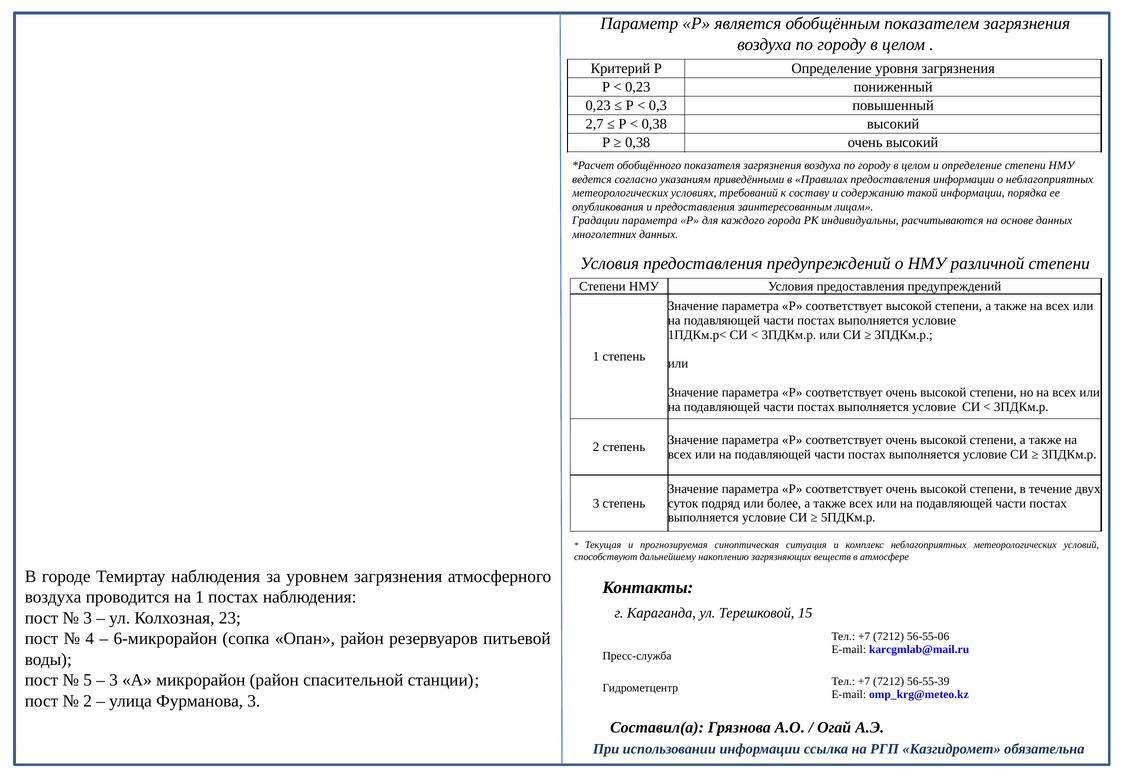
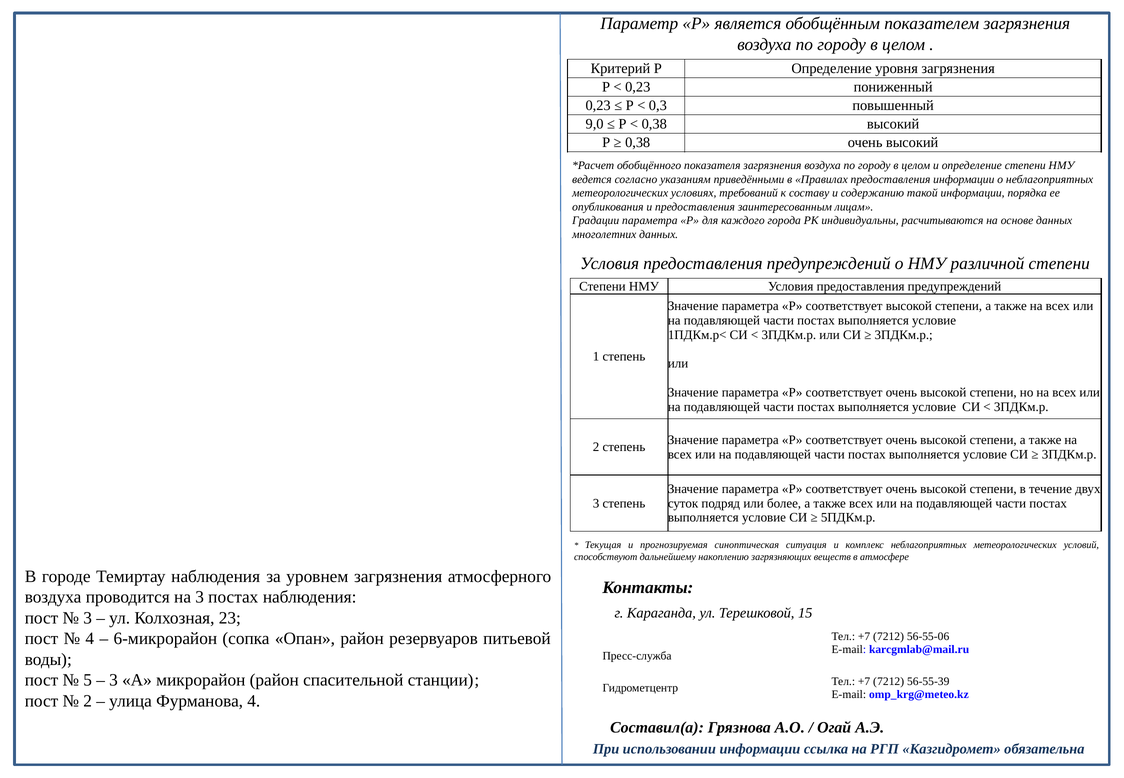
2,7: 2,7 -> 9,0 (595, 124)
на 1: 1 -> 3 (200, 597)
Фурманова 3: 3 -> 4 (254, 701)
